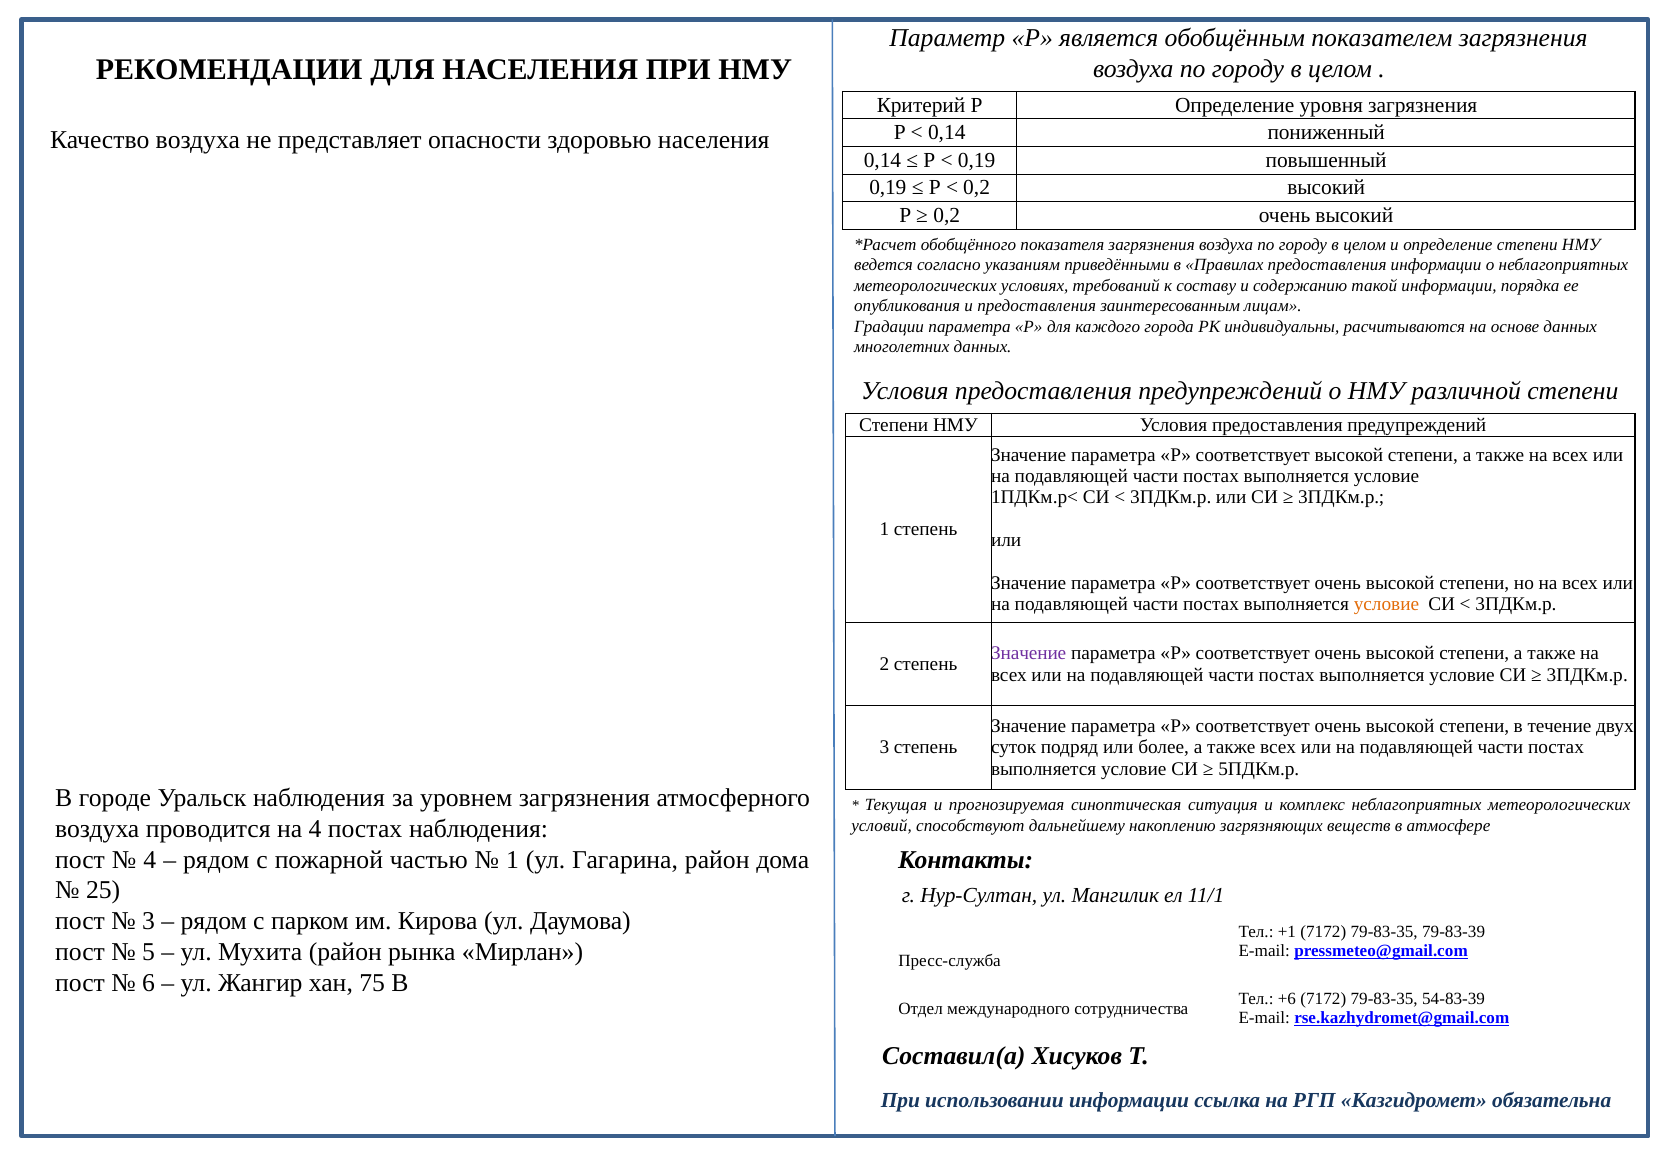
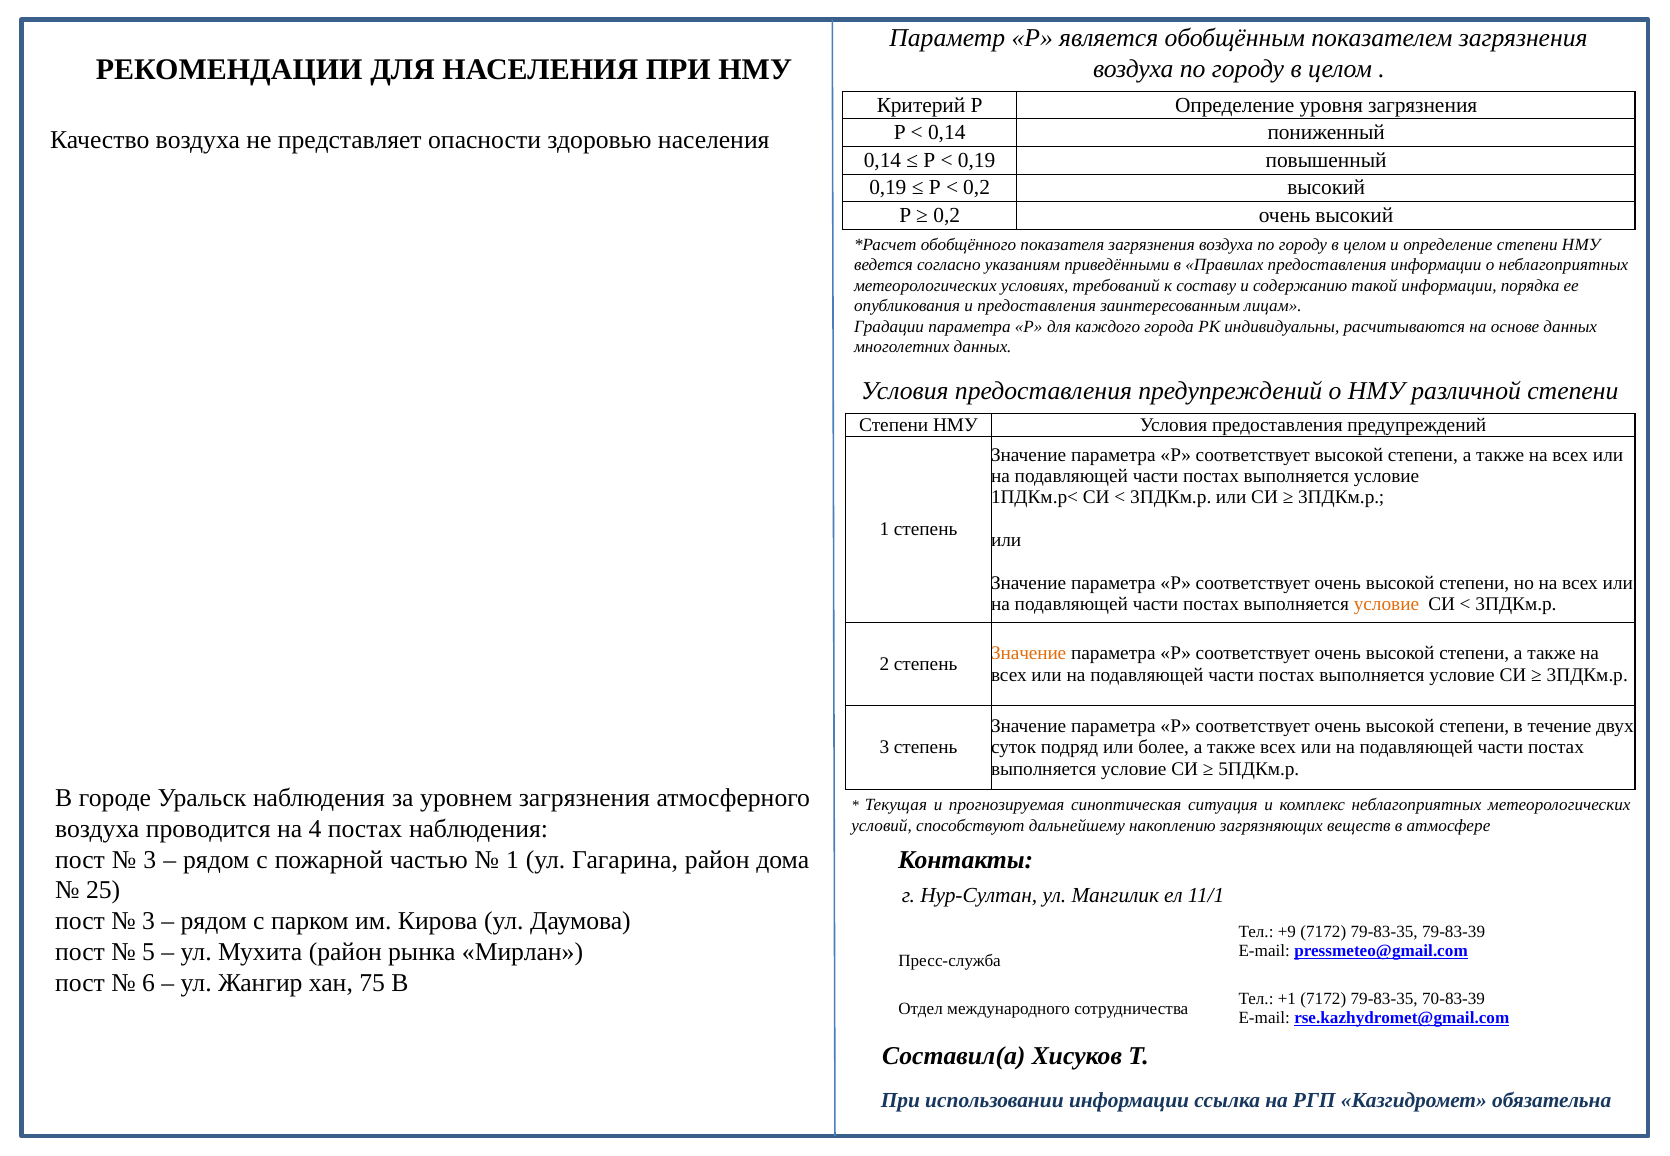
Значение colour: purple -> orange (1029, 654)
4: 4 -> 3 (150, 860)
+1: +1 -> +9 (1287, 932)
+6: +6 -> +1 (1287, 999)
54-83-39: 54-83-39 -> 70-83-39 (1454, 999)
